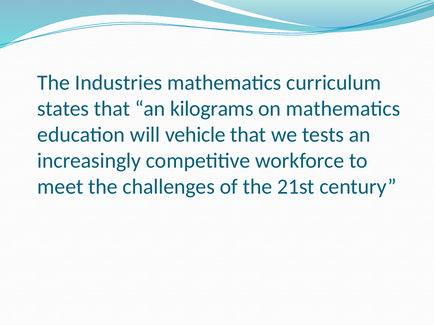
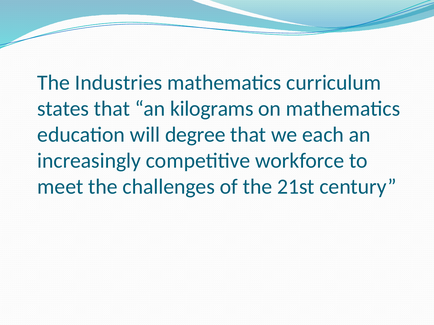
vehicle: vehicle -> degree (195, 135)
tests: tests -> each (323, 135)
